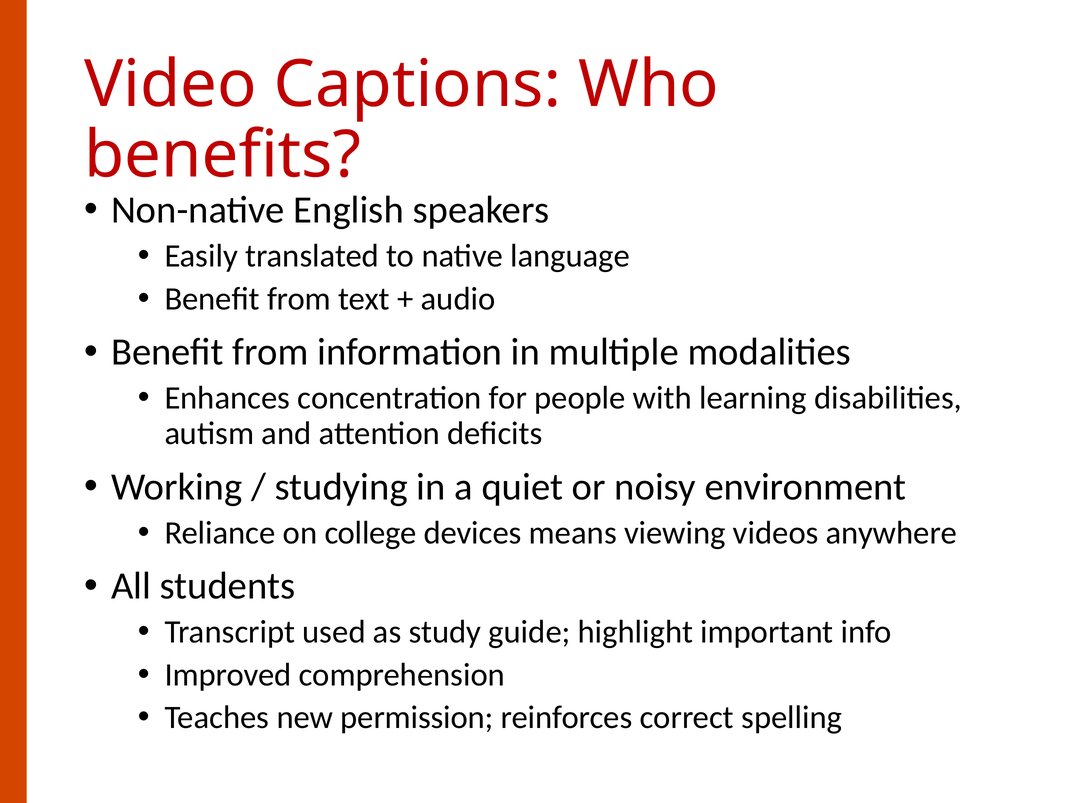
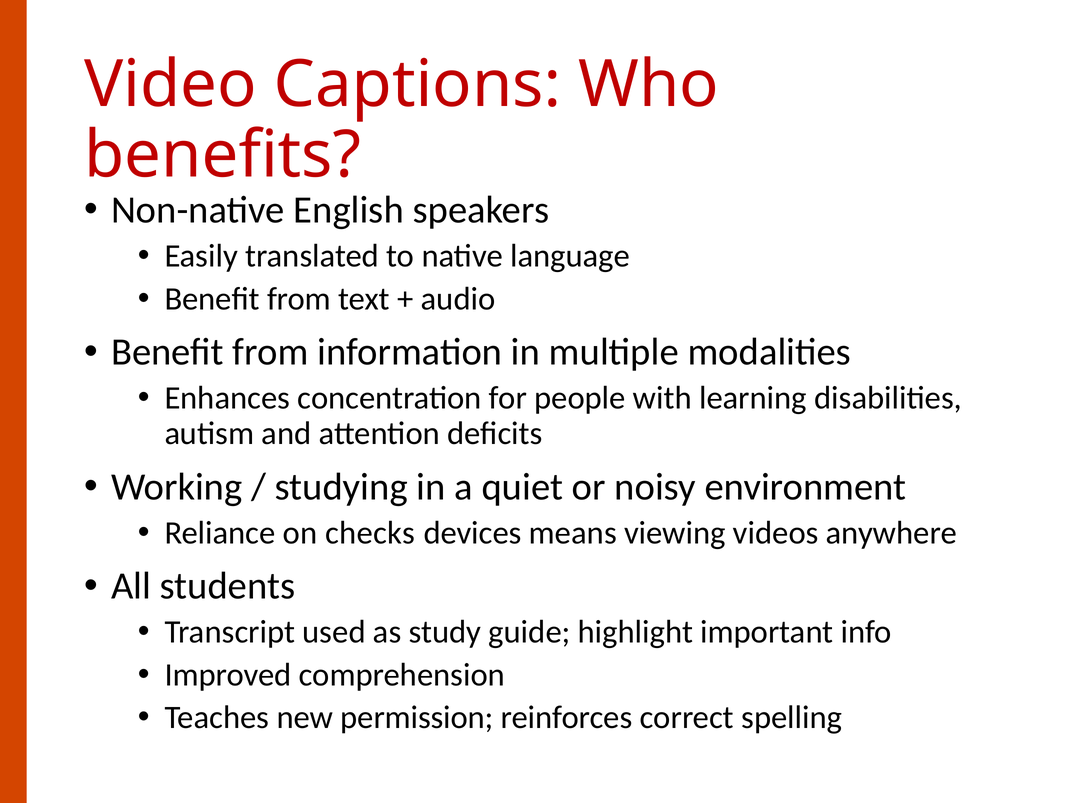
college: college -> checks (370, 533)
